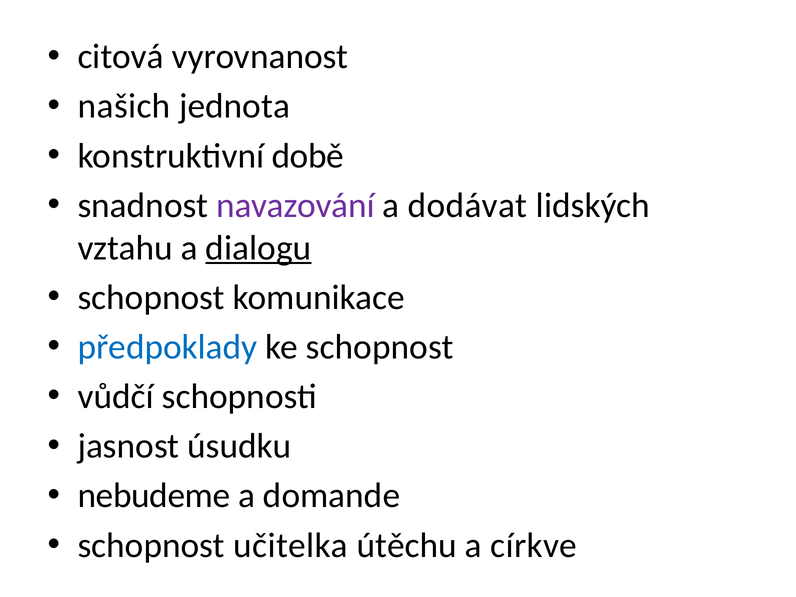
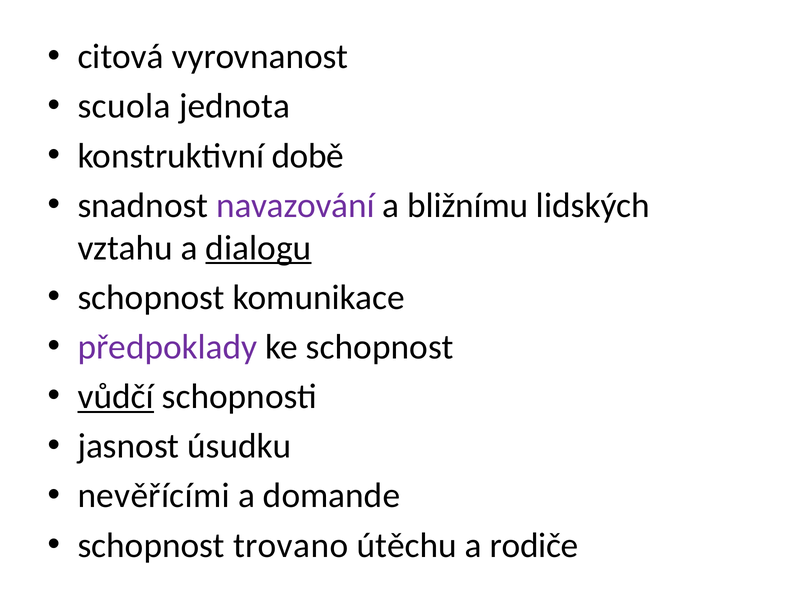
našich: našich -> scuola (124, 106)
dodávat: dodávat -> bližnímu (468, 205)
předpoklady colour: blue -> purple (167, 347)
vůdčí underline: none -> present (116, 397)
nebudeme: nebudeme -> nevěřícími (154, 496)
učitelka: učitelka -> trovano (291, 545)
církve: církve -> rodiče (534, 545)
